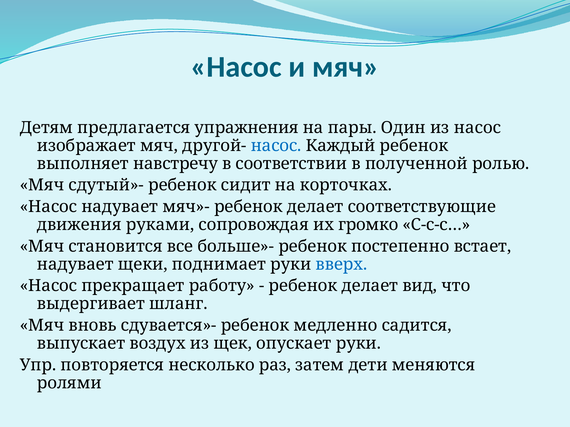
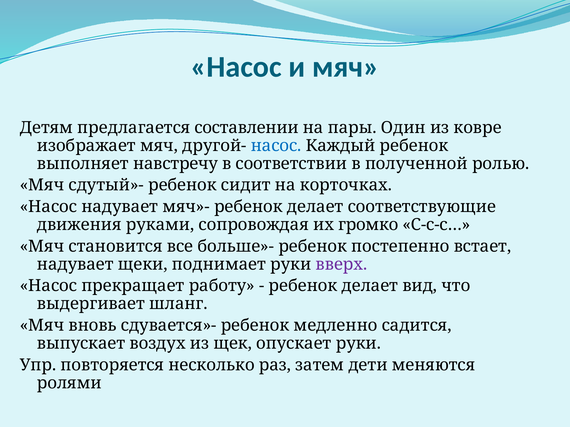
упражнения: упражнения -> составлении (247, 128)
из насос: насос -> ковре (478, 128)
вверх colour: blue -> purple (341, 265)
